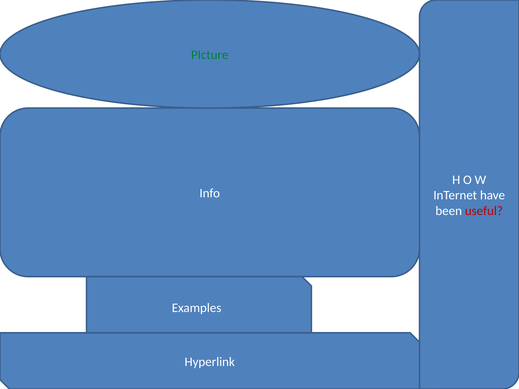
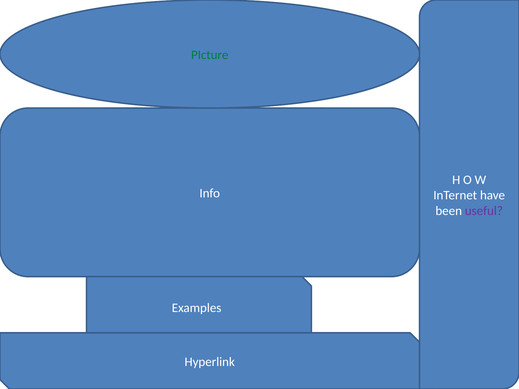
useful colour: red -> purple (484, 211)
